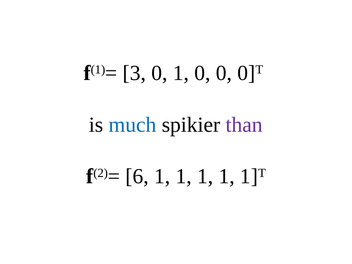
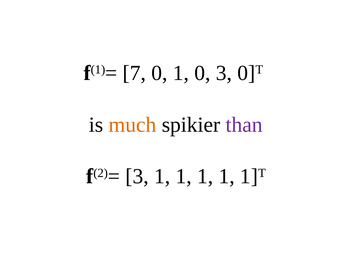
3: 3 -> 7 (134, 73)
0 0: 0 -> 3 (224, 73)
much colour: blue -> orange (133, 125)
f(2)= 6: 6 -> 3 (137, 176)
